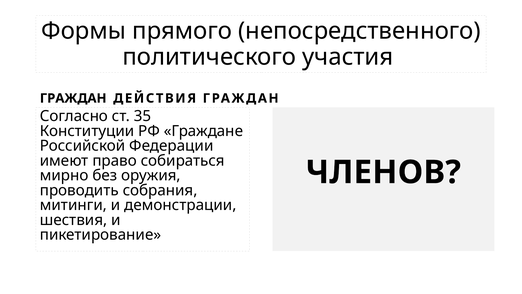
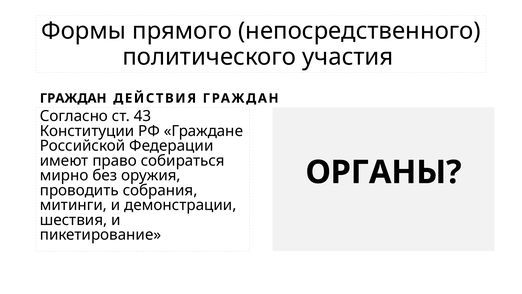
35: 35 -> 43 (143, 116)
ЧЛЕНОВ: ЧЛЕНОВ -> ОРГАНЫ (384, 172)
